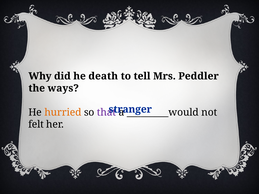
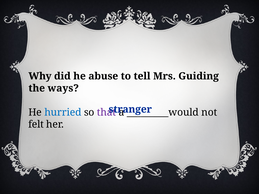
death: death -> abuse (103, 76)
Peddler: Peddler -> Guiding (199, 76)
hurried colour: orange -> blue (63, 113)
